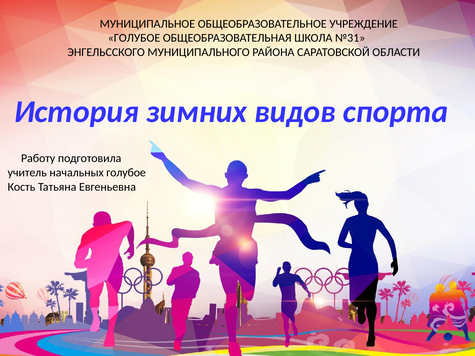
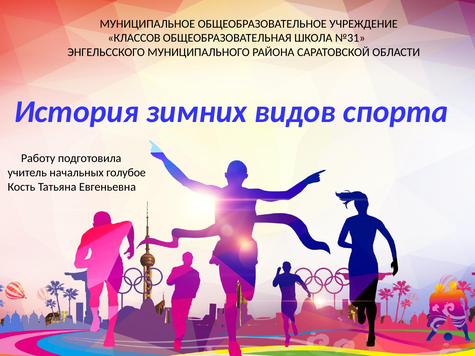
ГОЛУБОЕ: ГОЛУБОЕ -> КЛАССОВ (134, 38)
